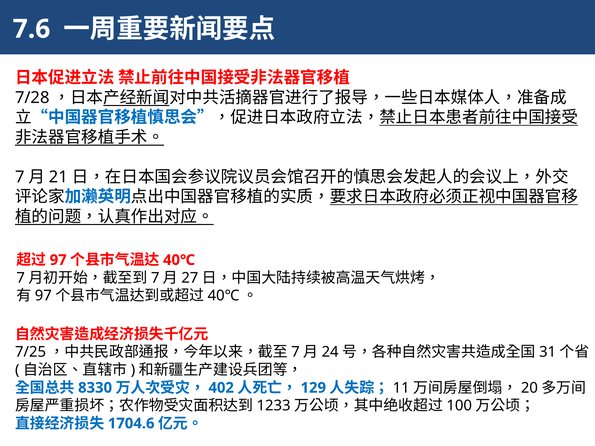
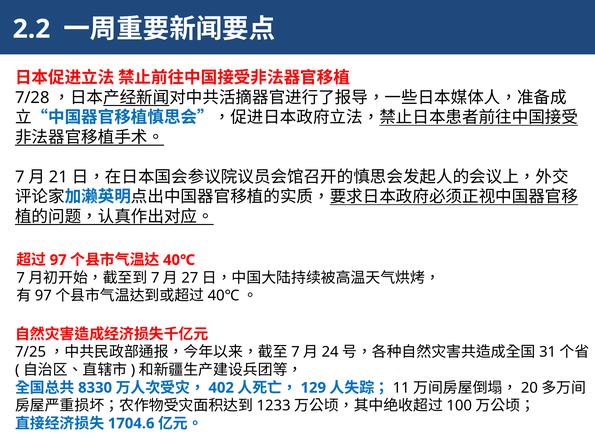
7.6: 7.6 -> 2.2 (31, 29)
